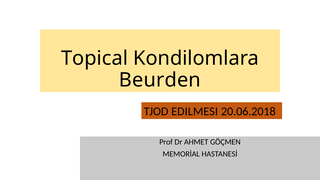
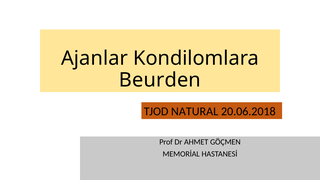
Topical: Topical -> Ajanlar (94, 58)
EDILMESI: EDILMESI -> NATURAL (195, 111)
